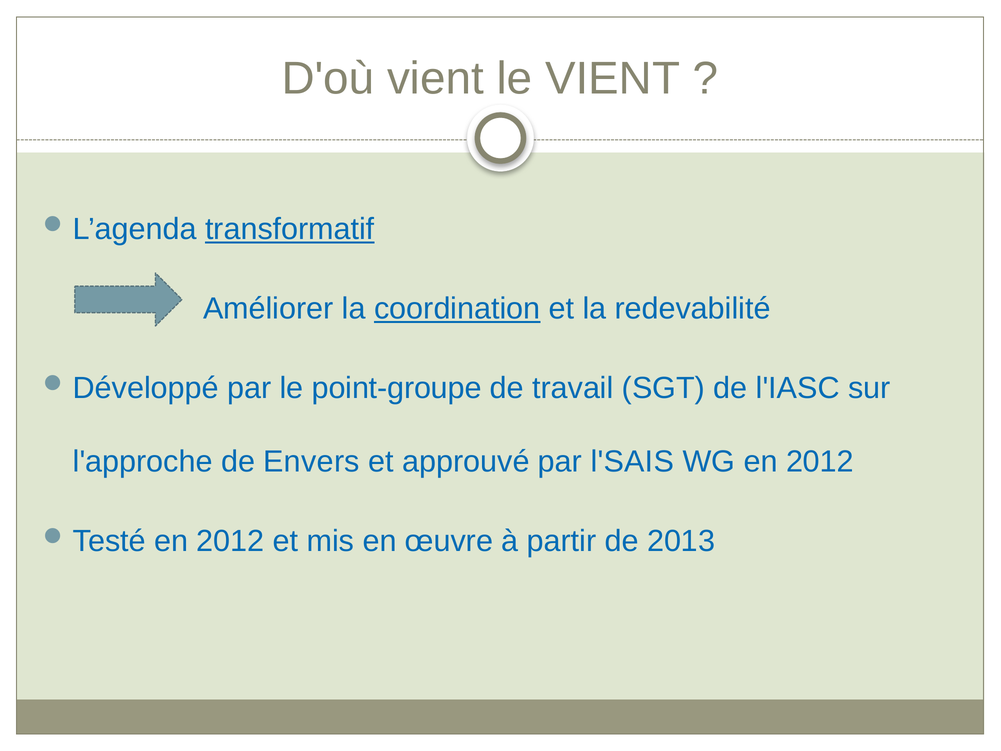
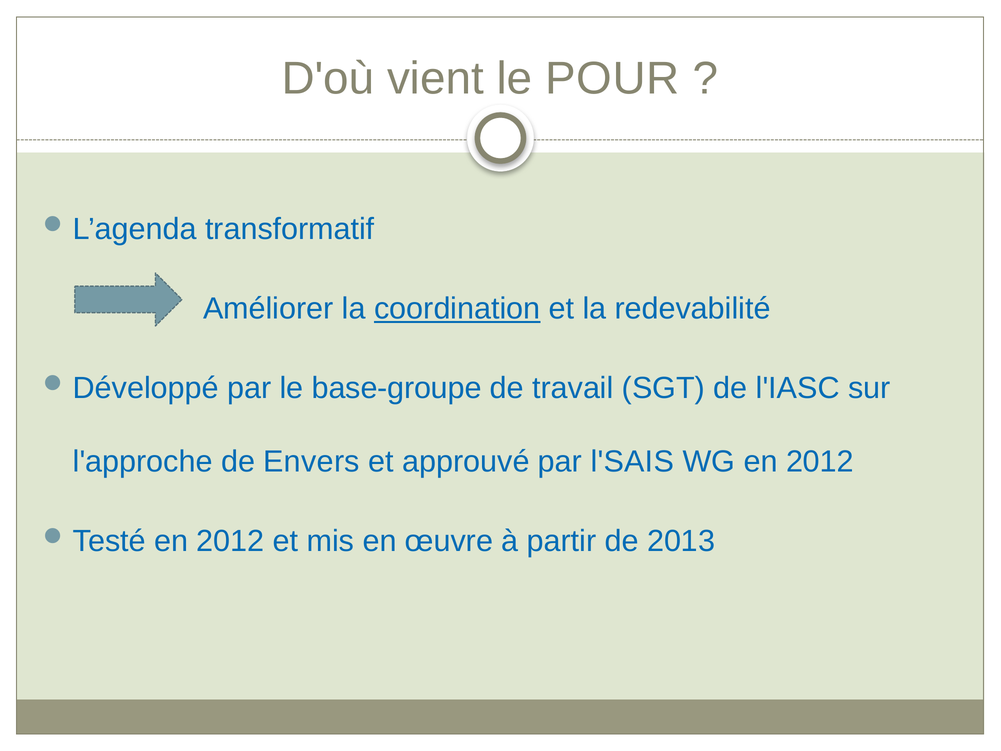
le VIENT: VIENT -> POUR (612, 79)
transformatif underline: present -> none (290, 229)
point-groupe: point-groupe -> base-groupe (397, 388)
